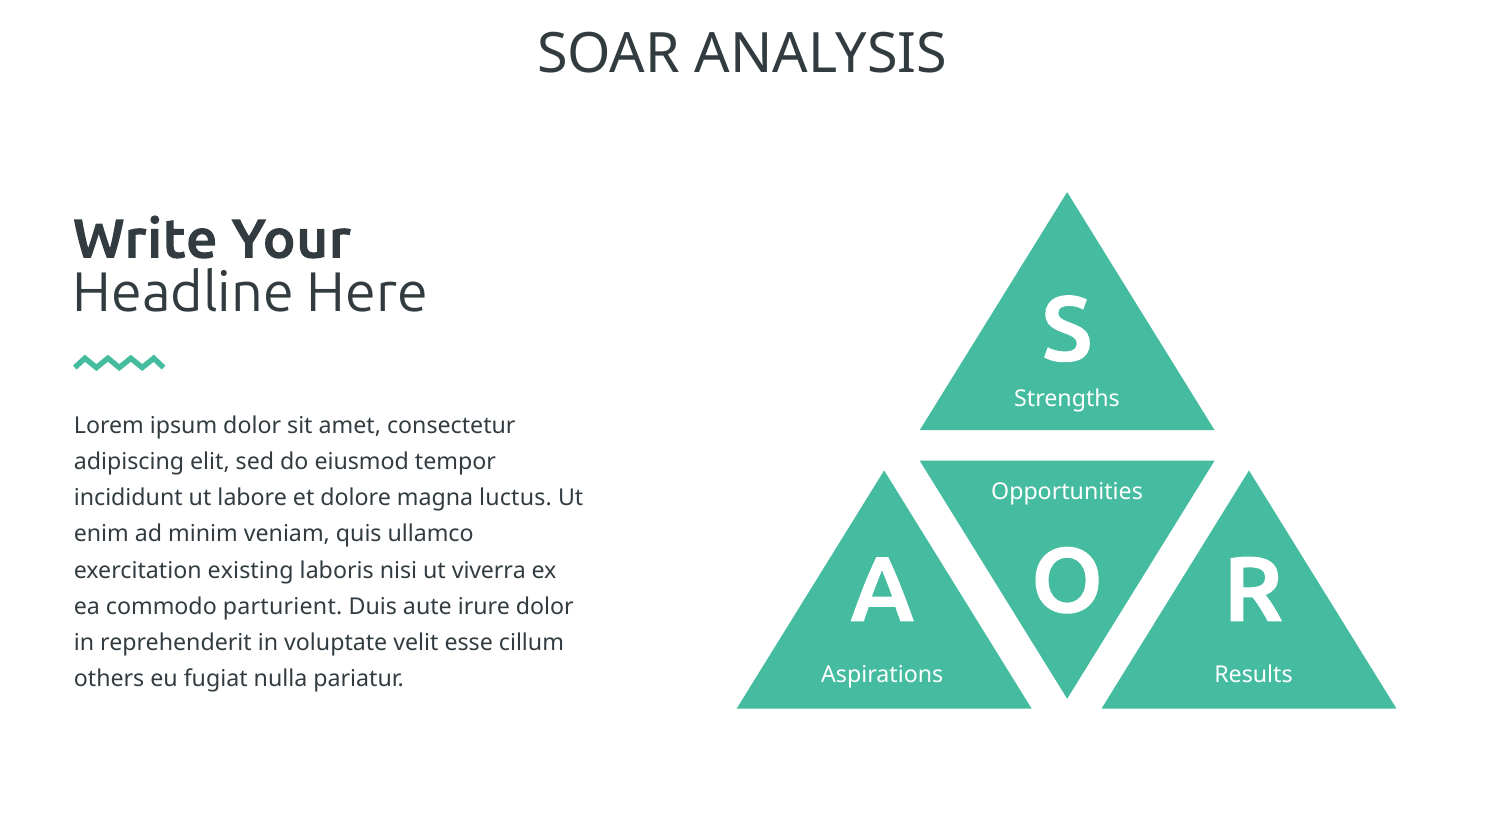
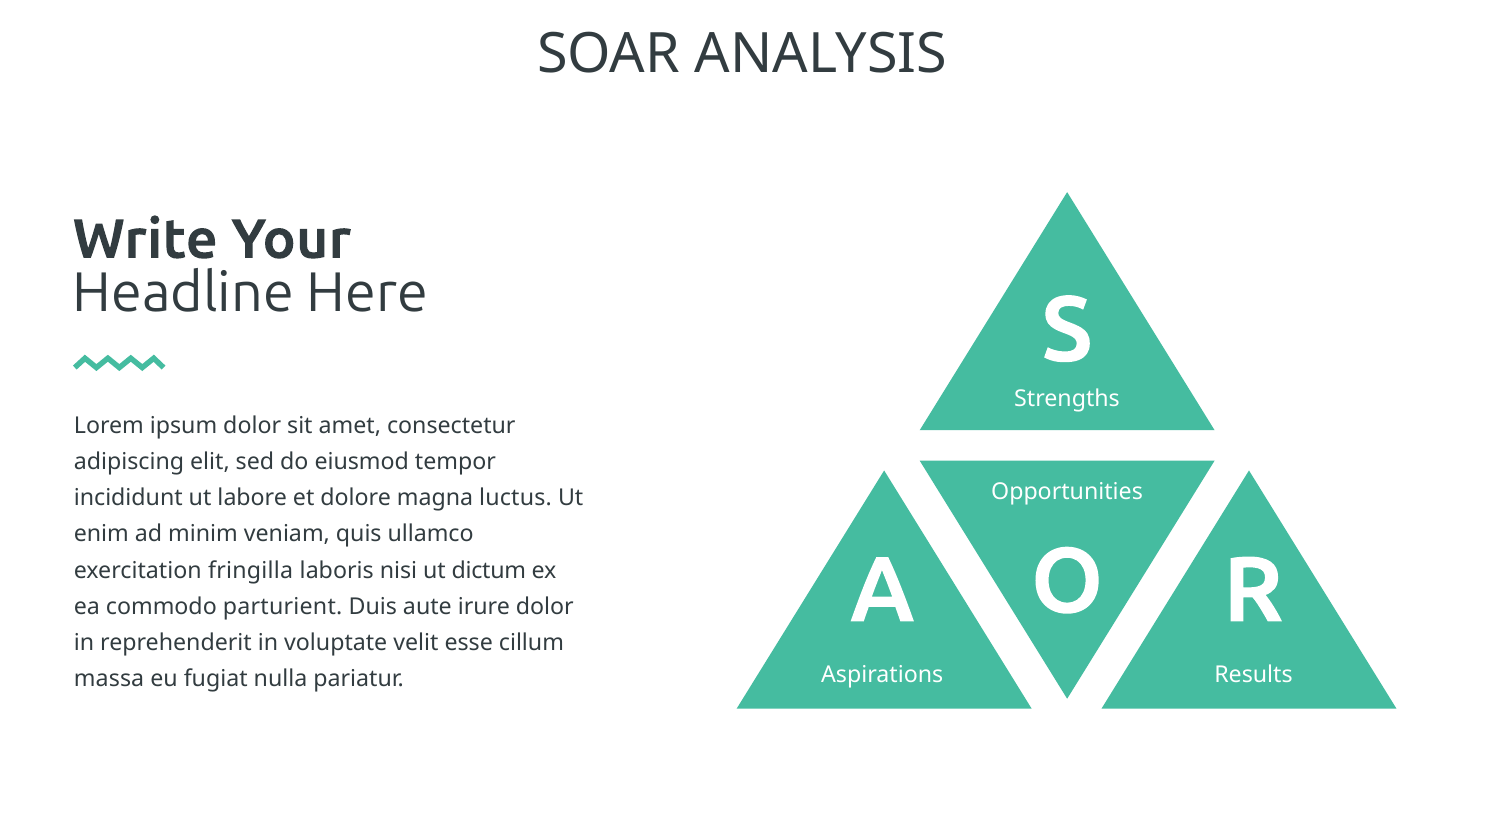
existing: existing -> fringilla (251, 571)
viverra: viverra -> dictum (489, 571)
others: others -> massa (109, 679)
